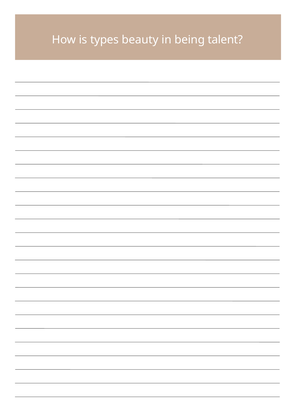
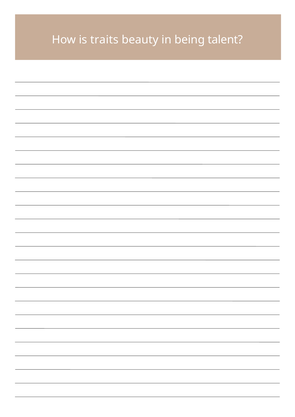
types: types -> traits (104, 40)
